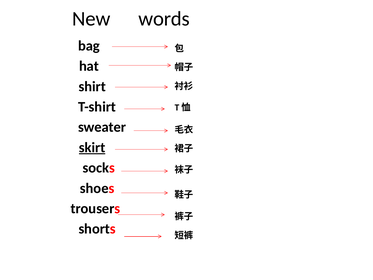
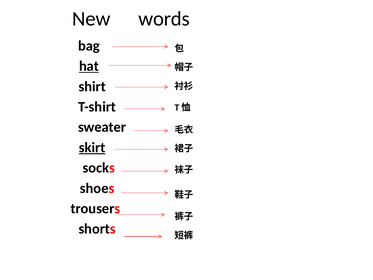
hat underline: none -> present (89, 66)
